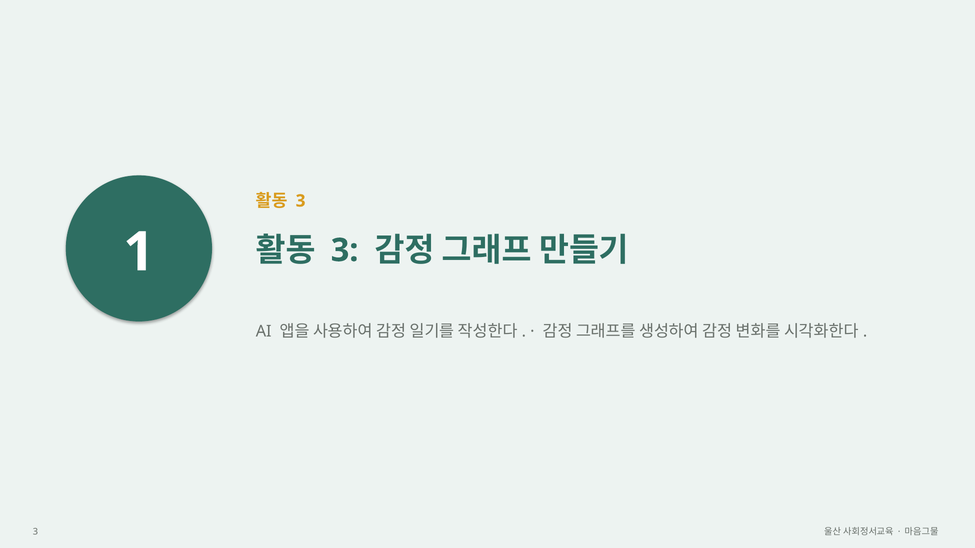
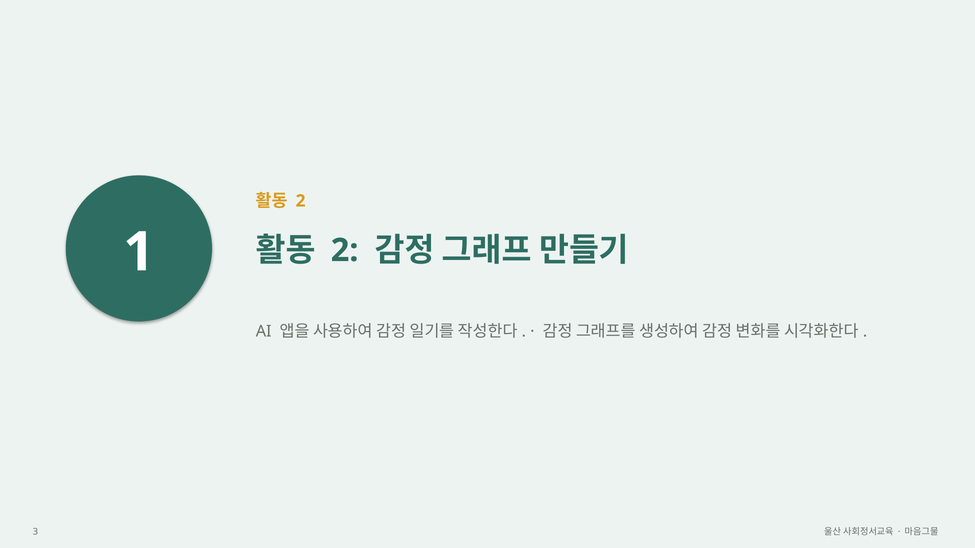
3: 3 -> 2 (301, 201)
3: 3 -> 2 (345, 251)
